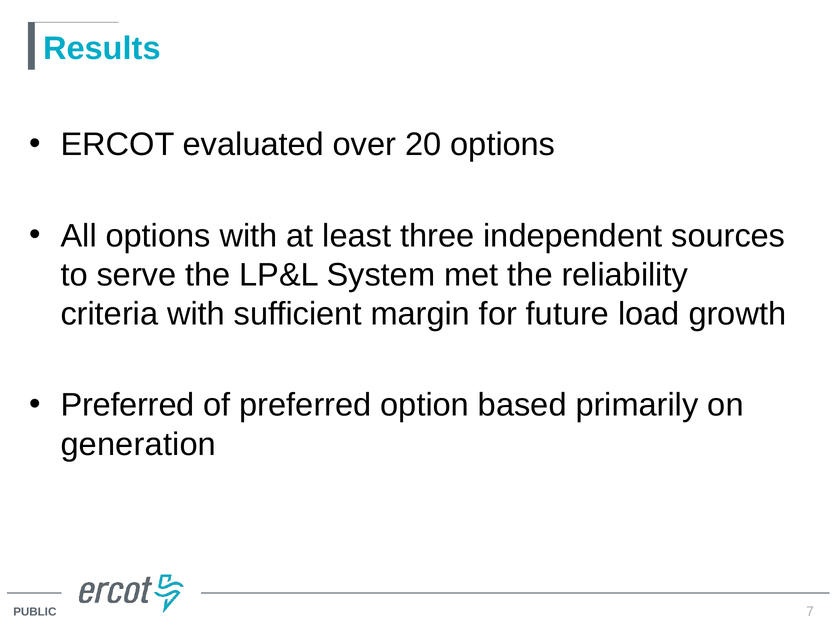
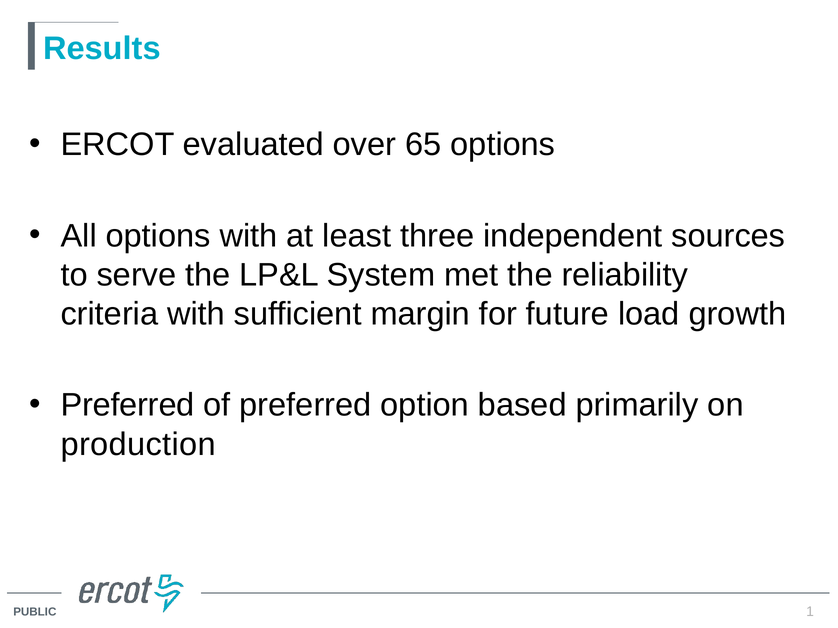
20: 20 -> 65 (423, 145)
generation: generation -> production (138, 445)
7: 7 -> 1 (810, 612)
